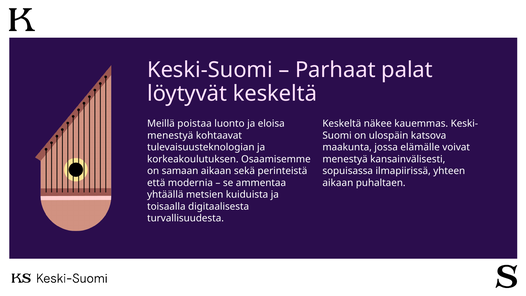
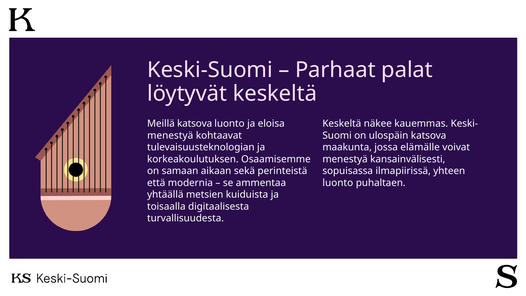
Meillä poistaa: poistaa -> katsova (195, 124)
aikaan: aikaan -> luonto (338, 183)
